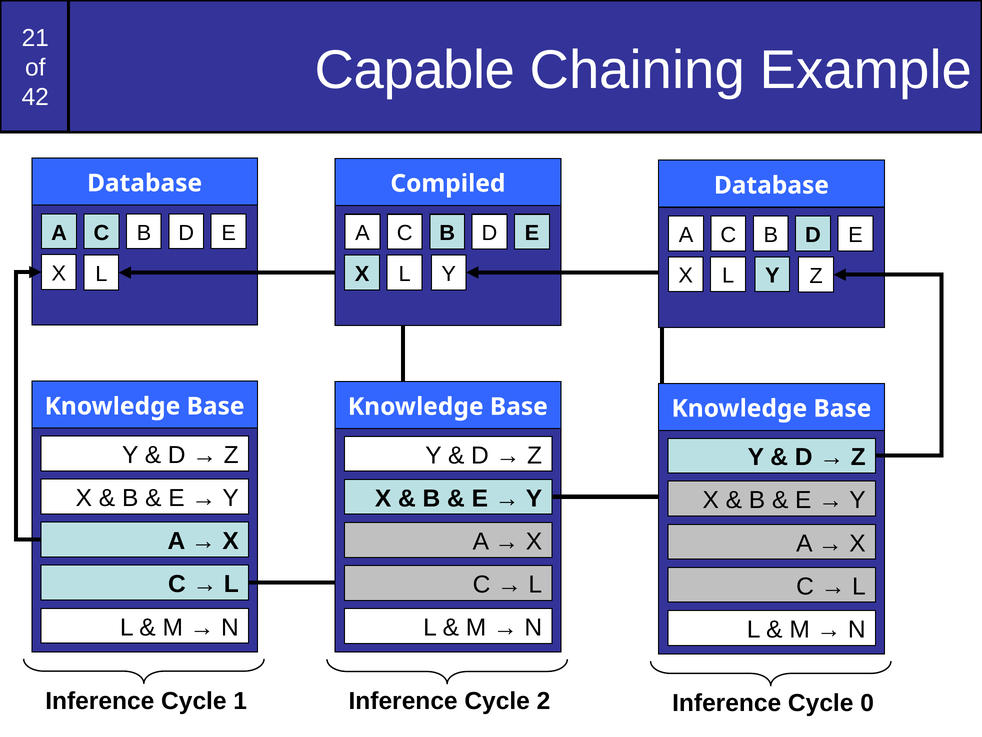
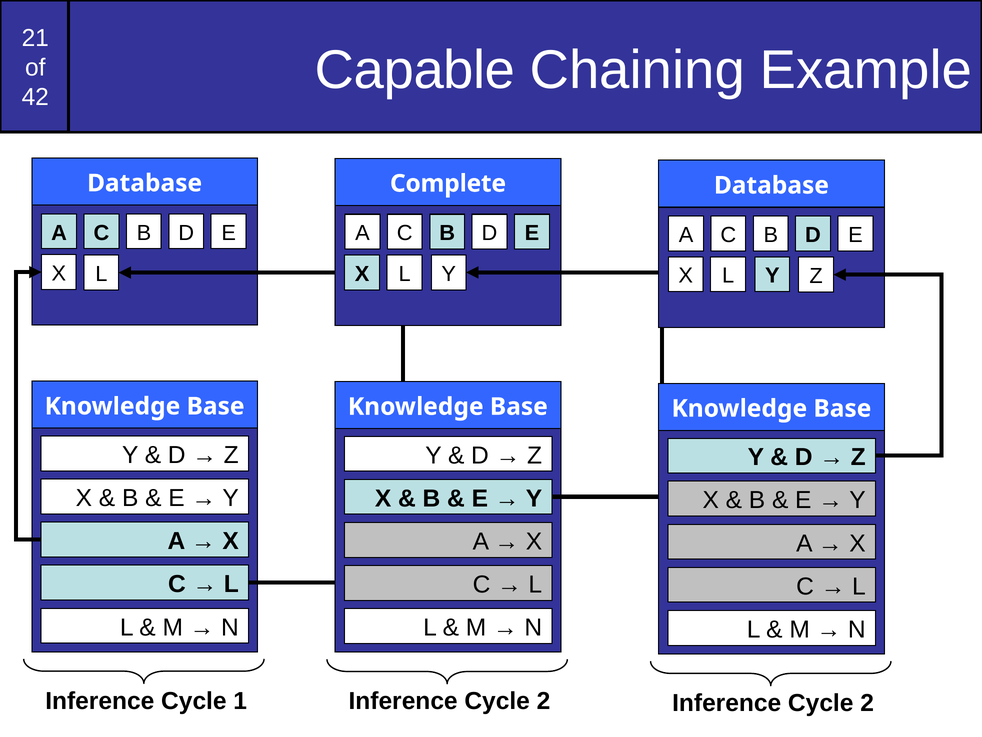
Compiled: Compiled -> Complete (448, 183)
0: 0 -> 2 (867, 703)
